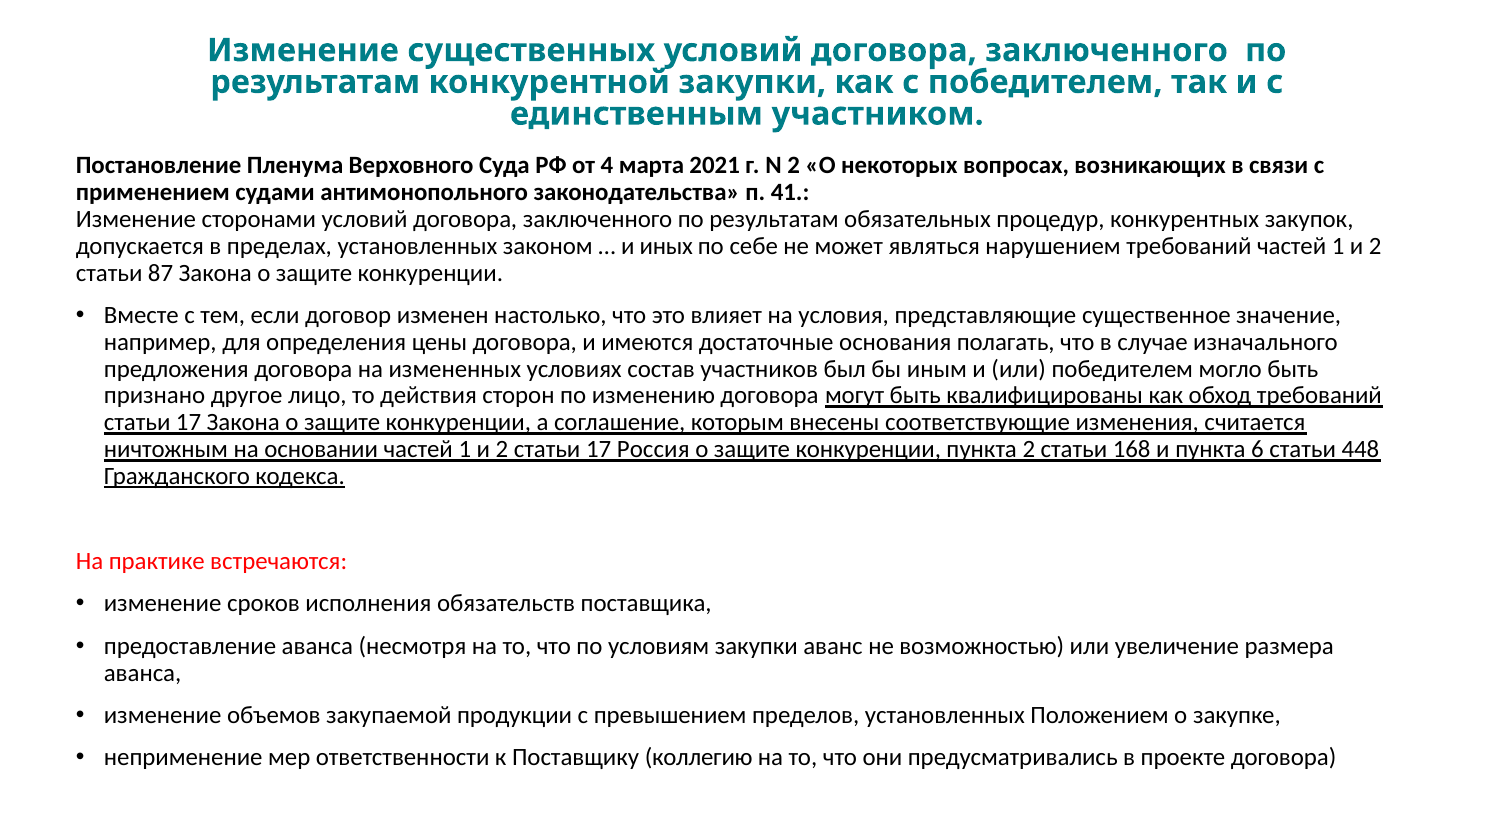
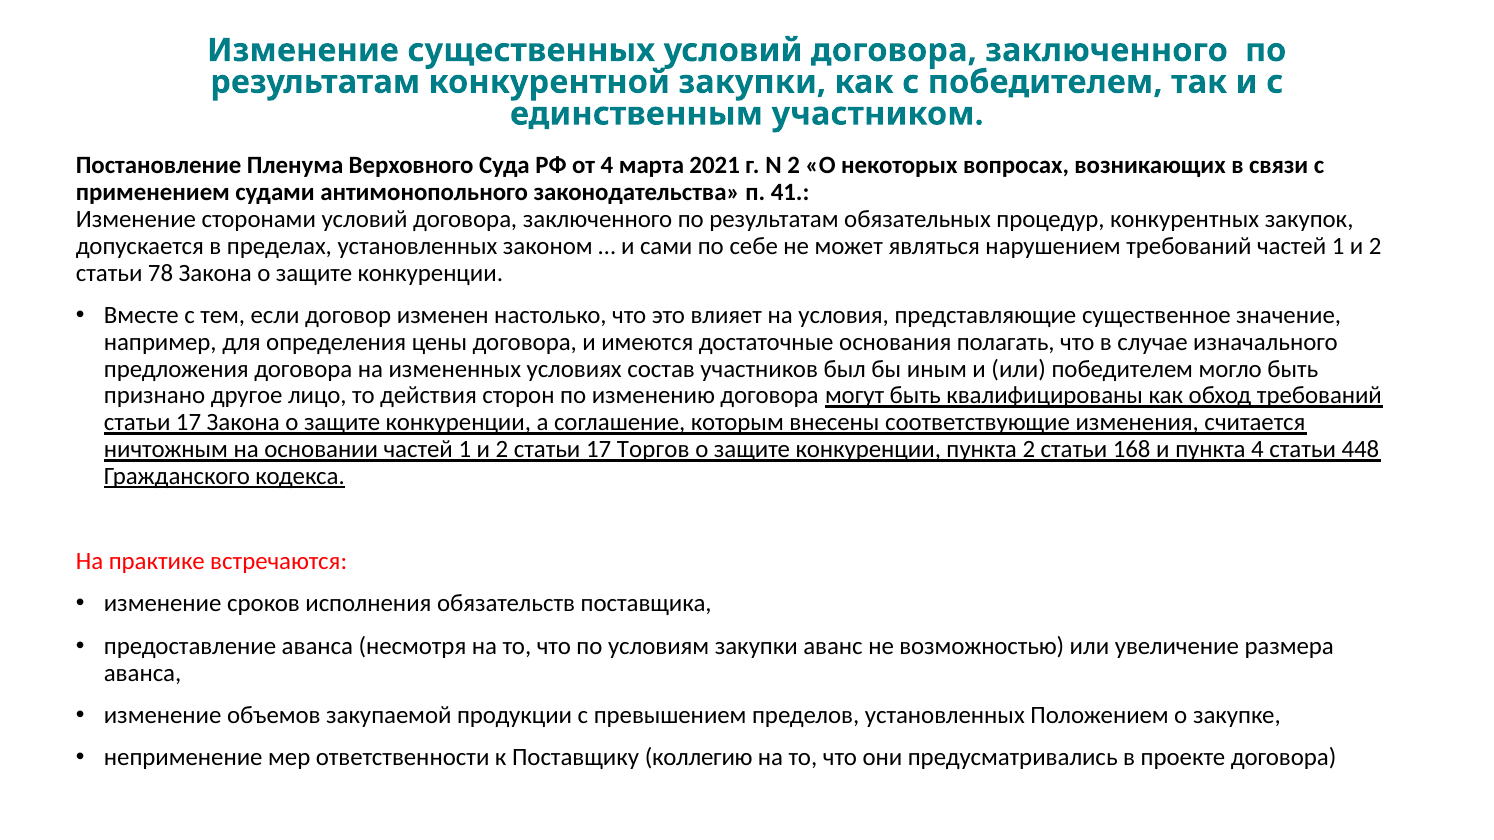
иных: иных -> сами (666, 246)
87: 87 -> 78 (161, 273)
Россия: Россия -> Торгов (653, 450)
пункта 6: 6 -> 4 (1257, 450)
